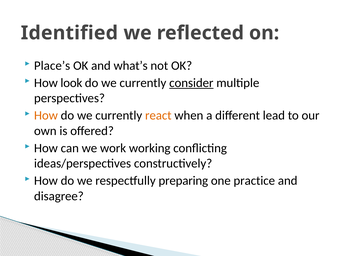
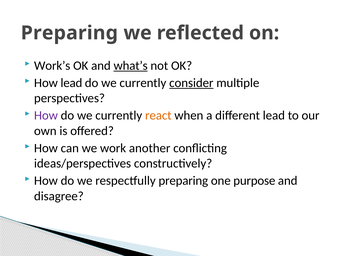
Identified: Identified -> Preparing (69, 33)
Place’s: Place’s -> Work’s (52, 65)
what’s underline: none -> present (131, 65)
How look: look -> lead (71, 83)
How colour: orange -> purple (46, 115)
working: working -> another (150, 148)
practice: practice -> purpose (254, 181)
